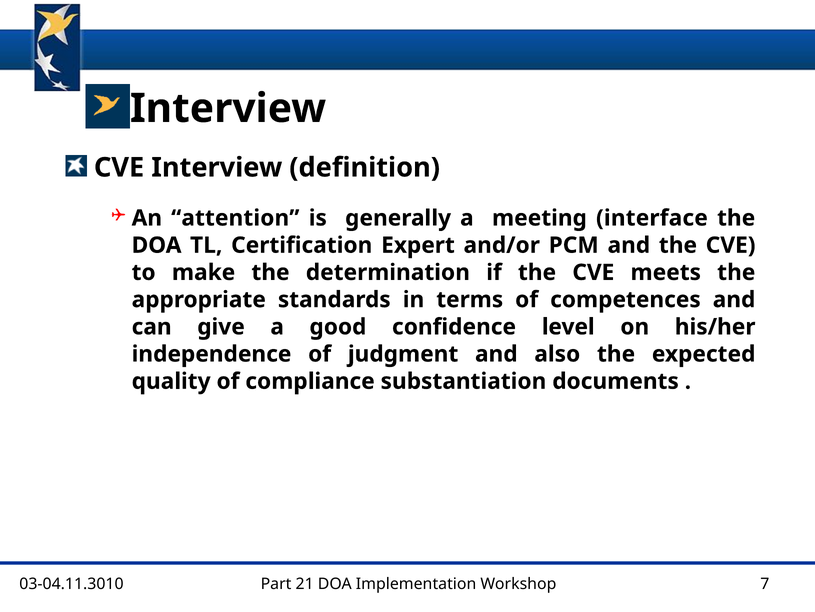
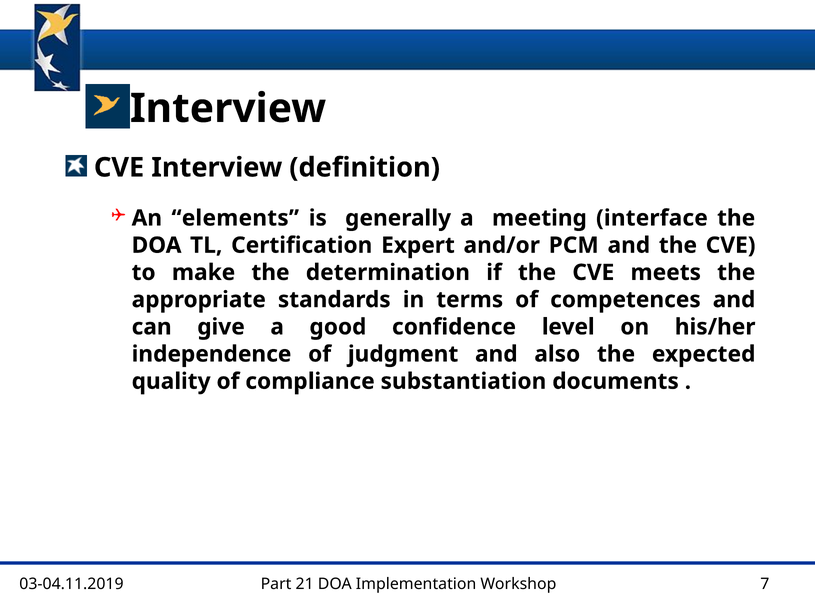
attention: attention -> elements (235, 218)
03-04.11.3010: 03-04.11.3010 -> 03-04.11.2019 (71, 583)
